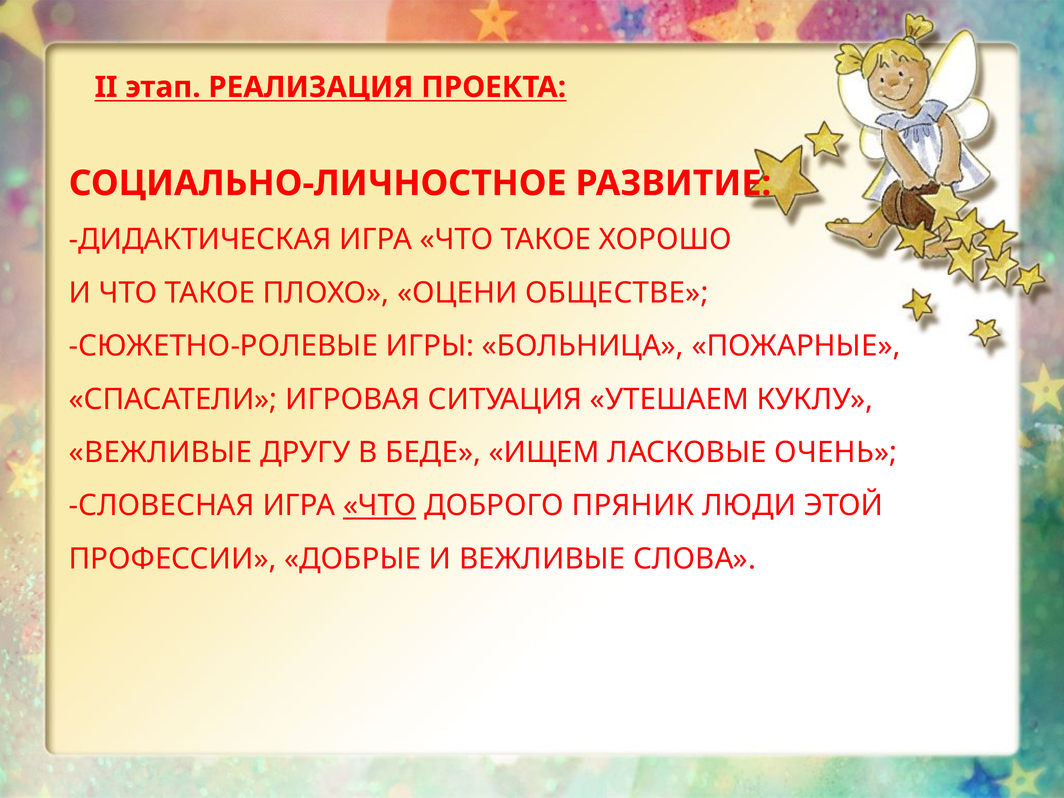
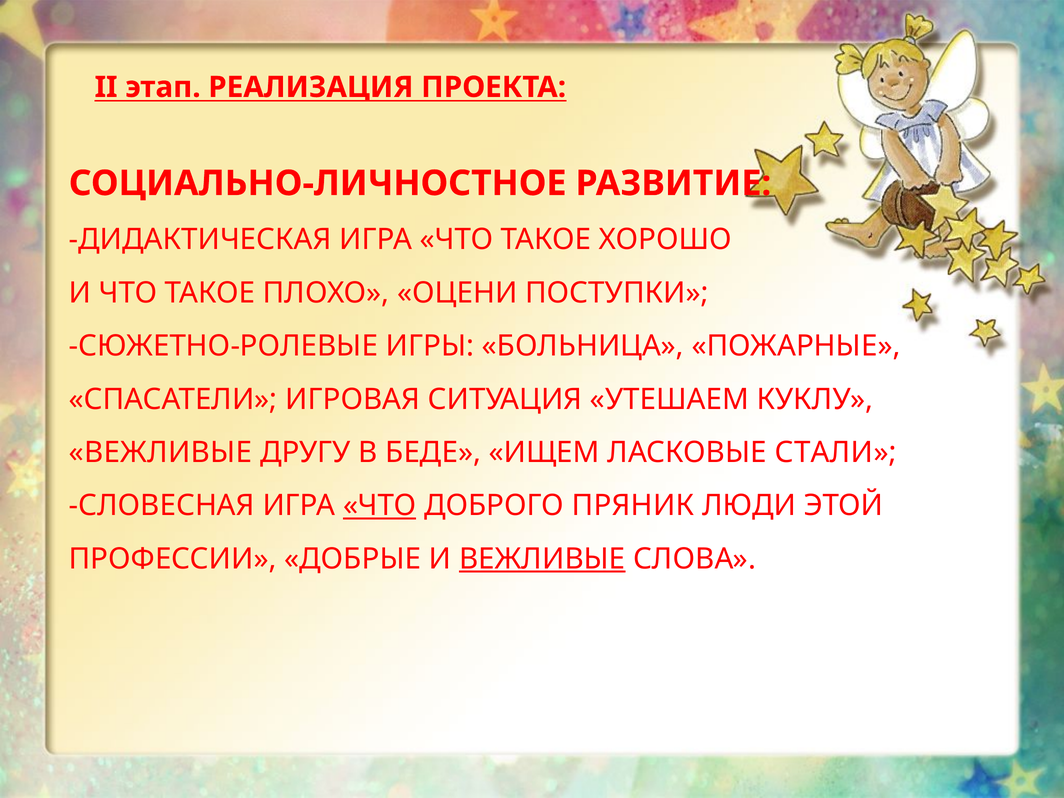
ОБЩЕСТВЕ: ОБЩЕСТВЕ -> ПОСТУПКИ (617, 293)
ОЧЕНЬ: ОЧЕНЬ -> СТАЛИ (836, 452)
ВЕЖЛИВЫЕ underline: none -> present (542, 559)
